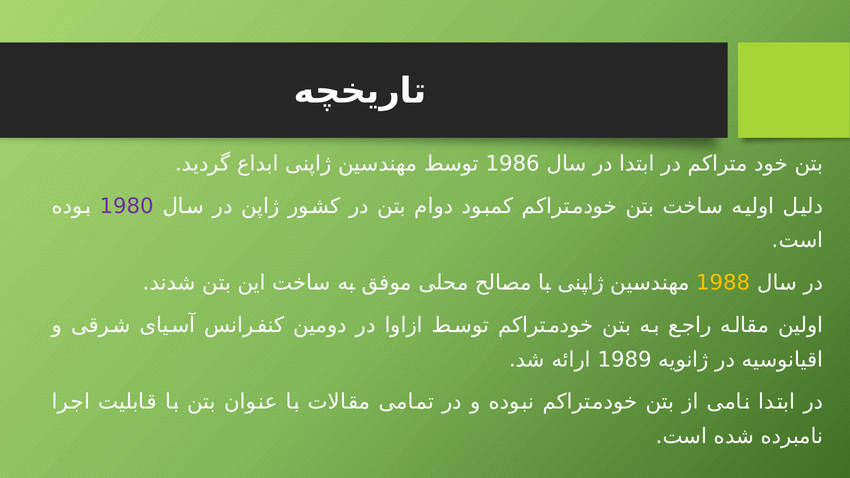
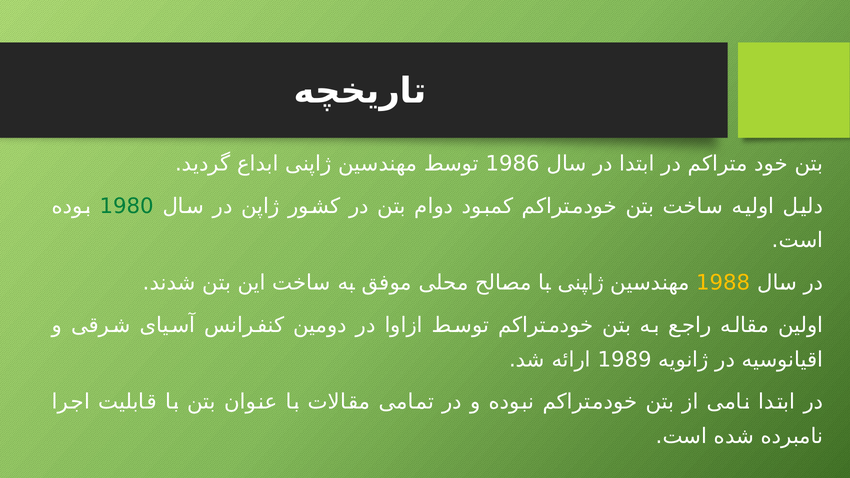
1980 colour: purple -> green (127, 206)
